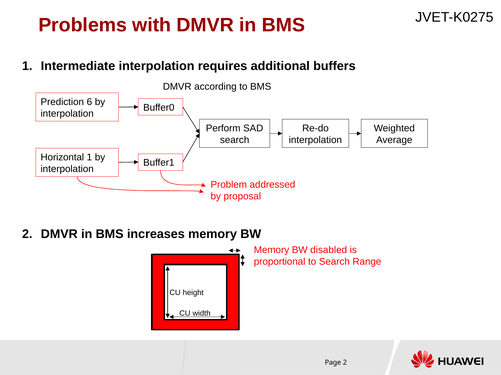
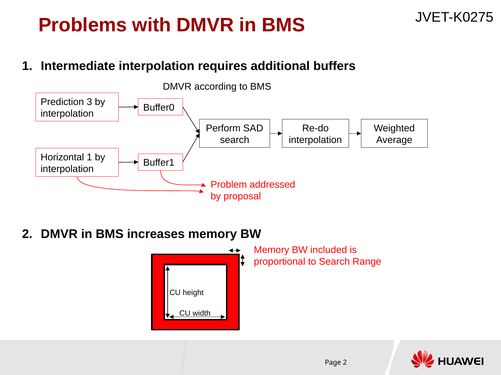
6: 6 -> 3 (89, 102)
disabled: disabled -> included (329, 250)
